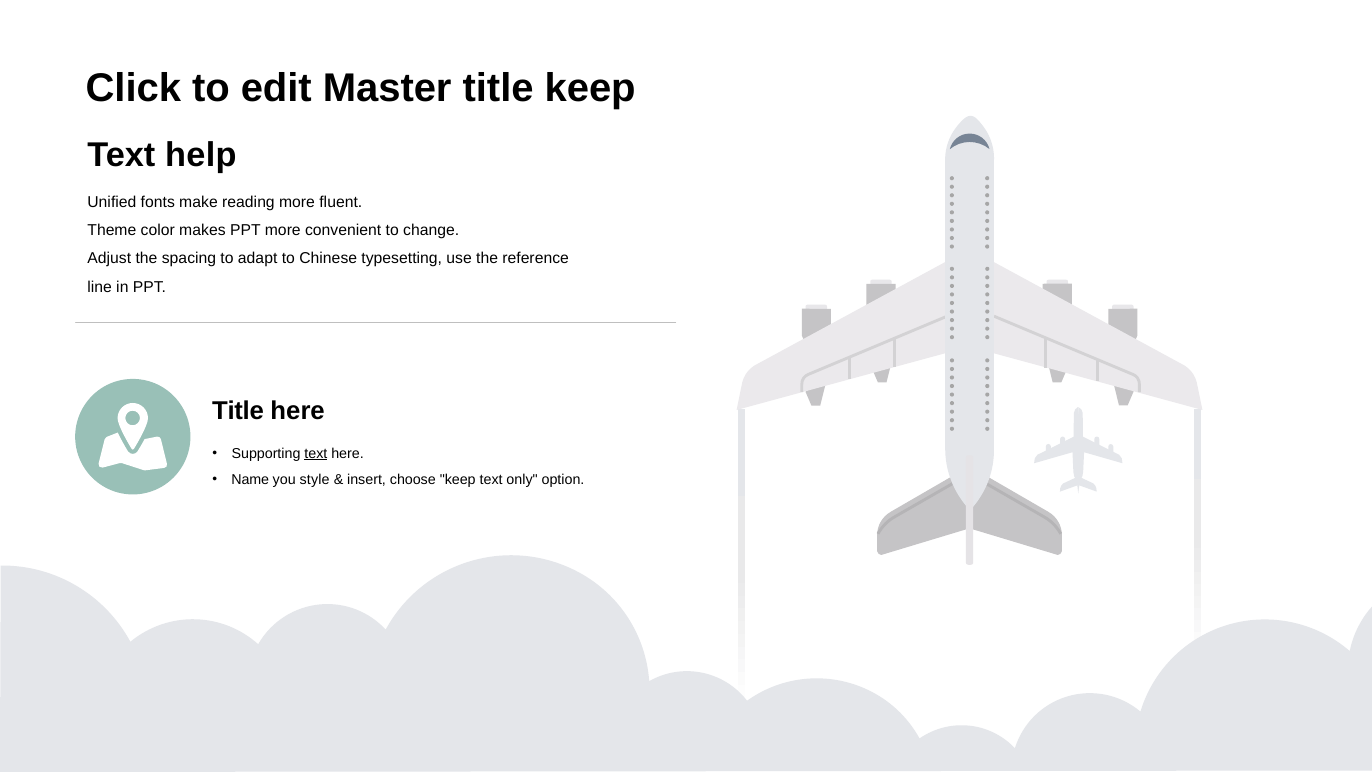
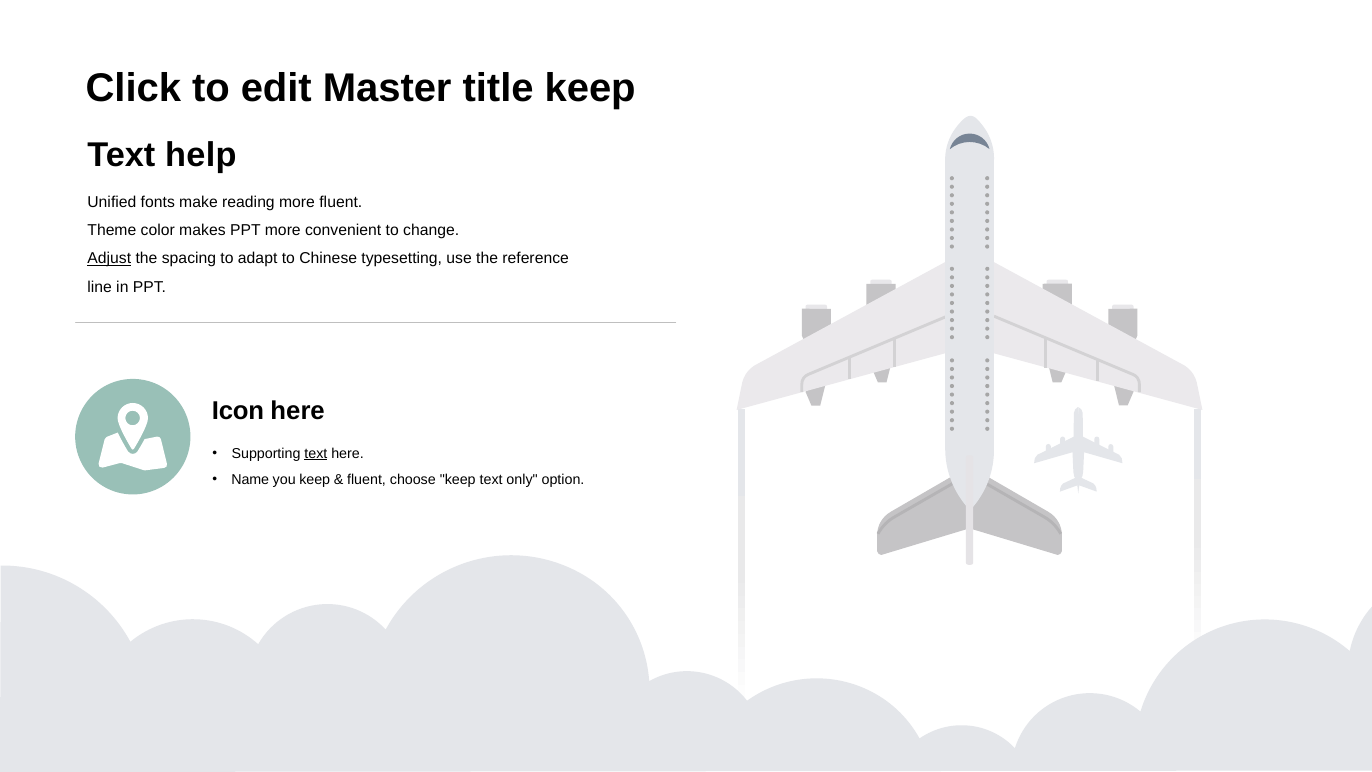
Adjust underline: none -> present (109, 259)
Title: Title -> Icon (238, 411)
you style: style -> keep (315, 479)
insert: insert -> fluent (367, 479)
